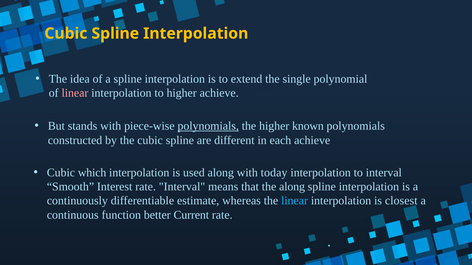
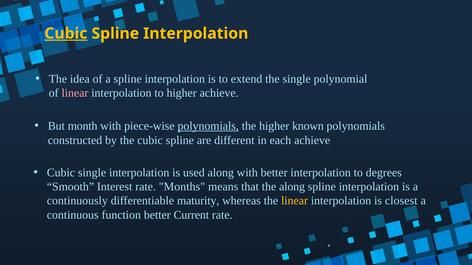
Cubic underline: none -> present (66, 34)
stands: stands -> month (83, 126)
Cubic which: which -> single (92, 173)
with today: today -> better (274, 173)
to interval: interval -> degrees (384, 173)
rate Interval: Interval -> Months (182, 187)
estimate: estimate -> maturity (198, 201)
linear colour: light blue -> yellow (295, 201)
